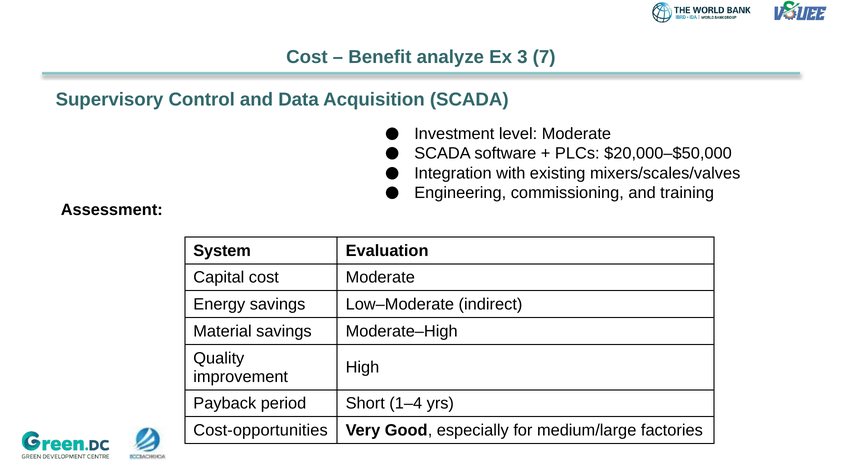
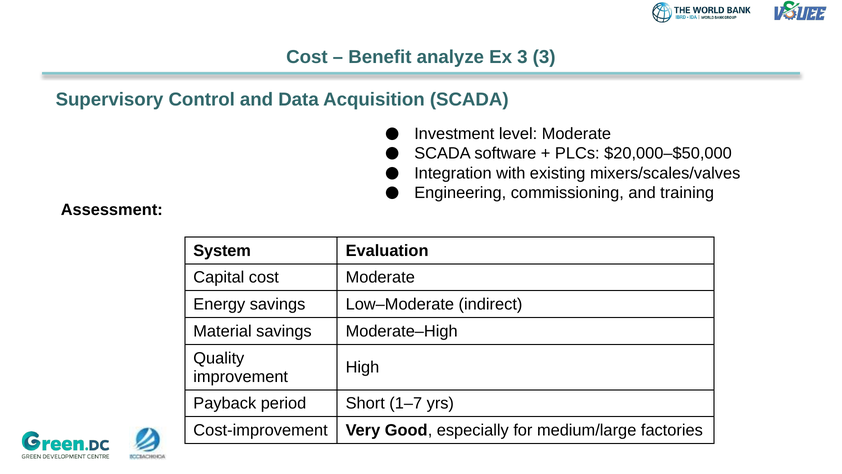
3 7: 7 -> 3 (544, 57)
1–4: 1–4 -> 1–7 (406, 403)
Cost-opportunities: Cost-opportunities -> Cost-improvement (261, 430)
